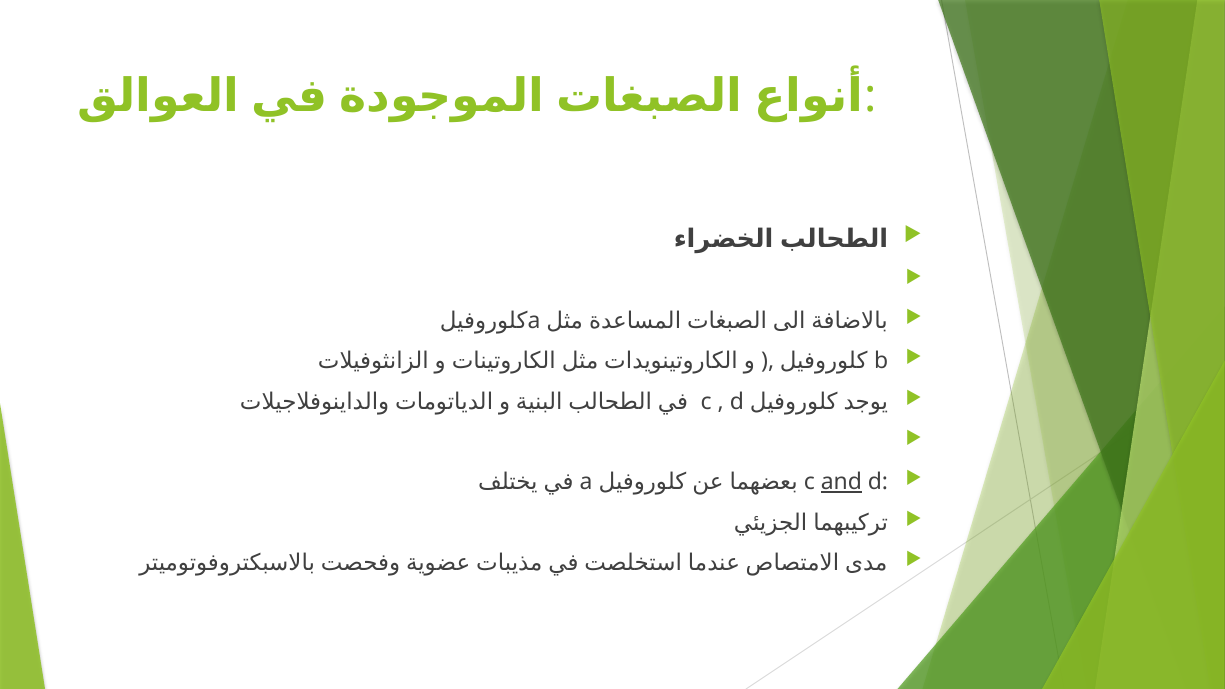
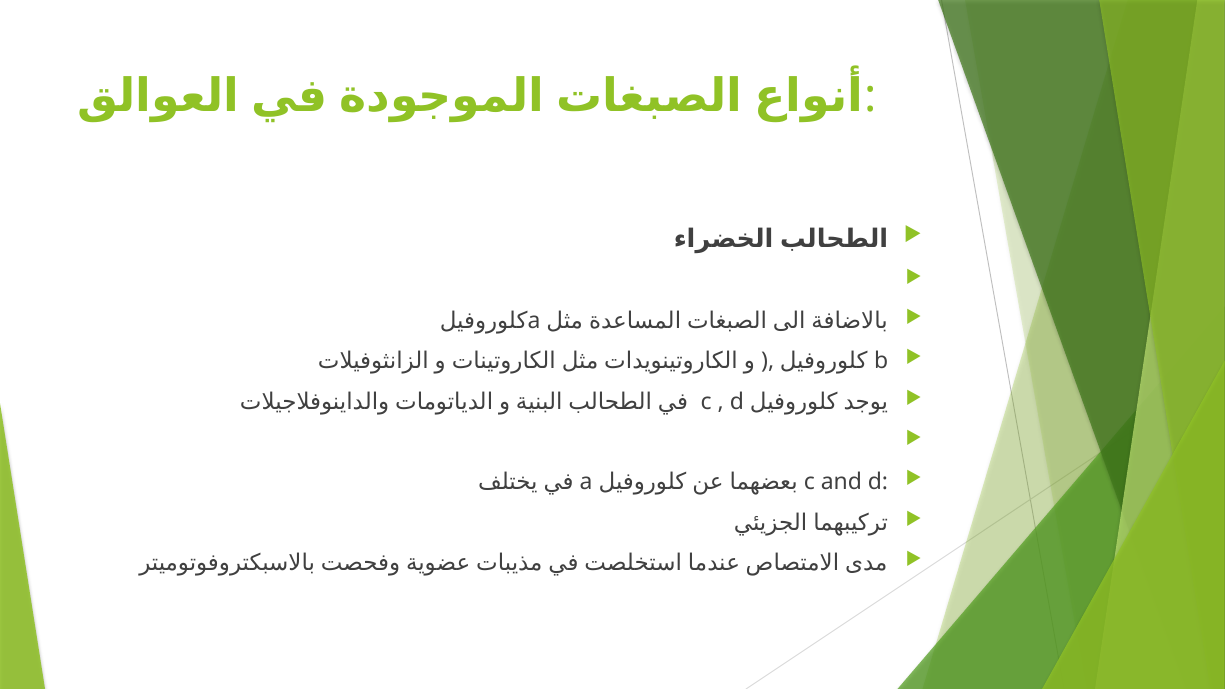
and underline: present -> none (841, 482)
